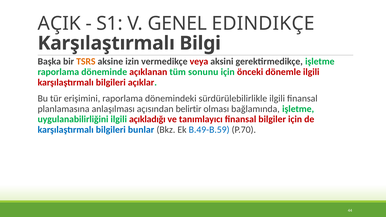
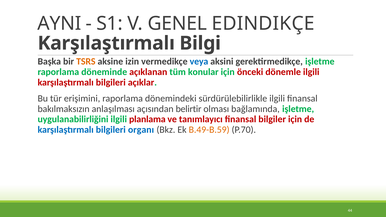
AÇIK: AÇIK -> AYNI (59, 24)
veya colour: red -> blue (199, 62)
sonunu: sonunu -> konular (203, 72)
planlamasına: planlamasına -> bakılmaksızın (64, 109)
açıkladığı: açıkladığı -> planlama (147, 119)
bunlar: bunlar -> organı (141, 130)
B.49-B.59 colour: blue -> orange (209, 130)
